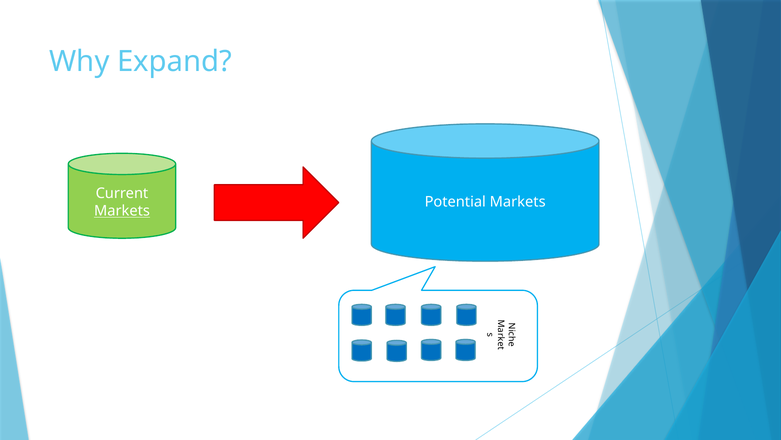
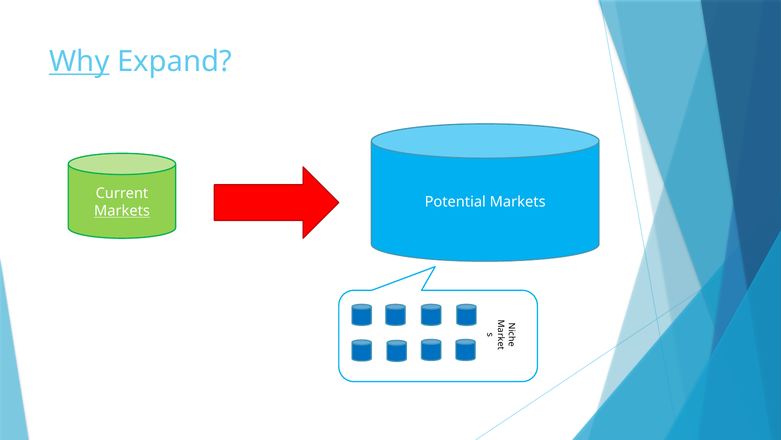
Why underline: none -> present (79, 62)
